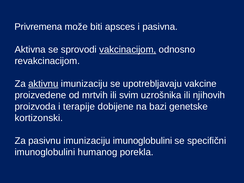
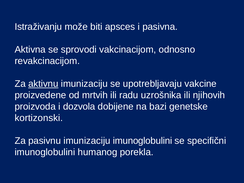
Privremena: Privremena -> Istraživanju (38, 27)
vakcinacijom underline: present -> none (128, 50)
svim: svim -> radu (129, 95)
terapije: terapije -> dozvola (79, 107)
